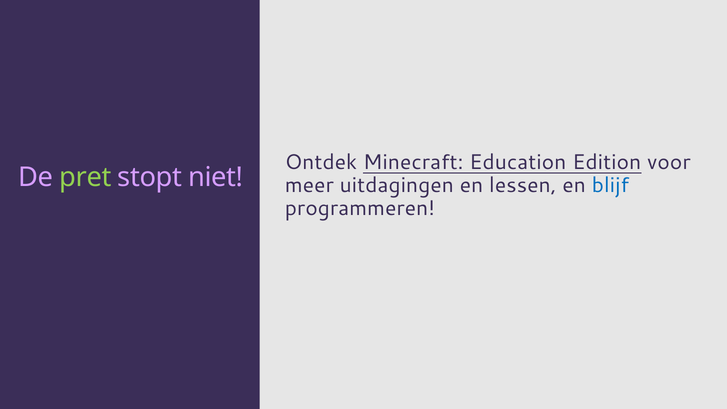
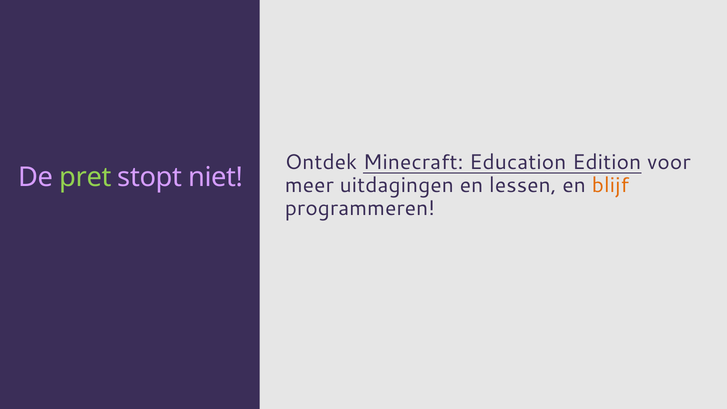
blijf colour: blue -> orange (610, 185)
